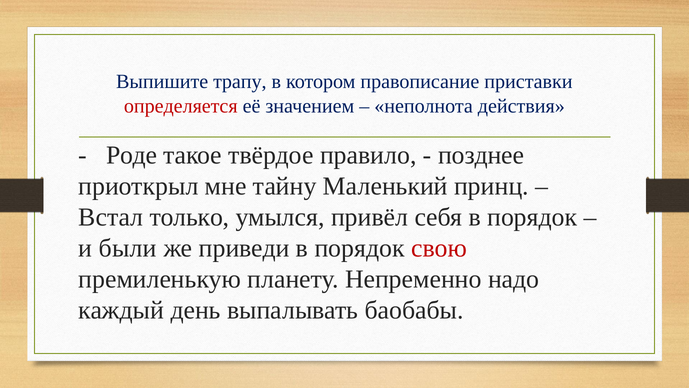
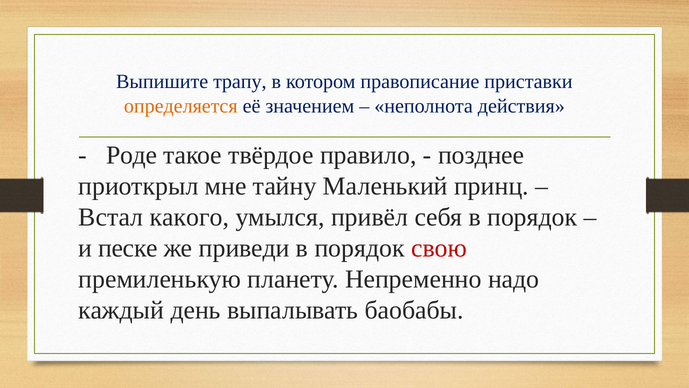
определяется colour: red -> orange (181, 106)
только: только -> какого (189, 217)
были: были -> песке (128, 248)
